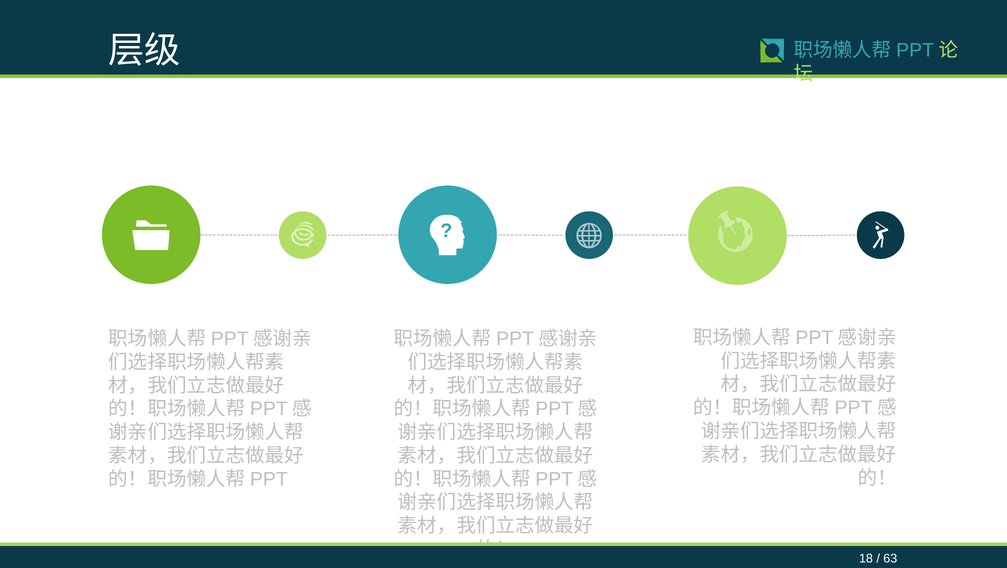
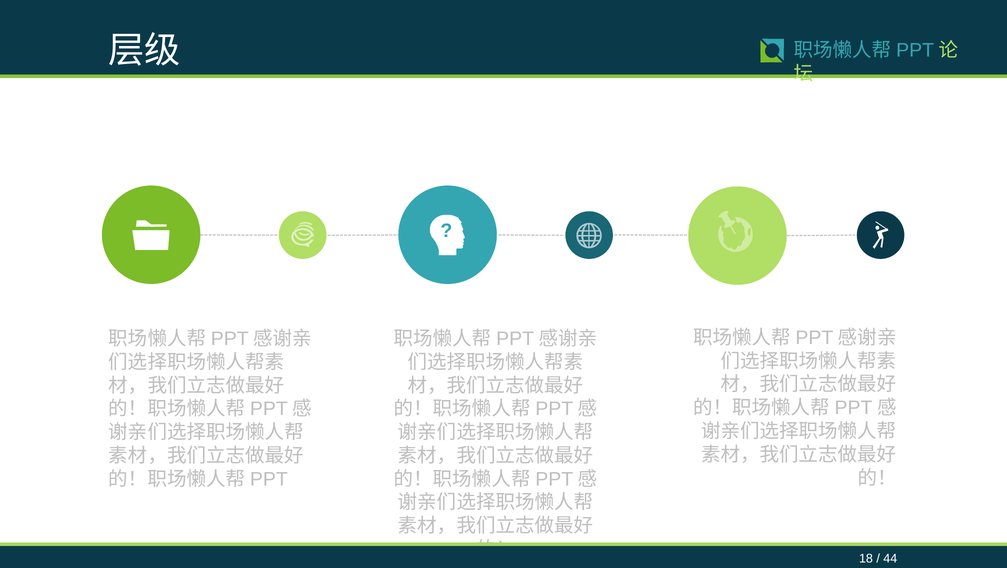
63: 63 -> 44 (890, 559)
